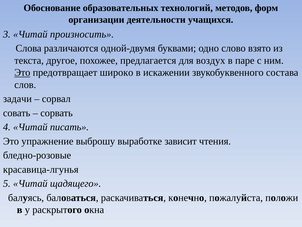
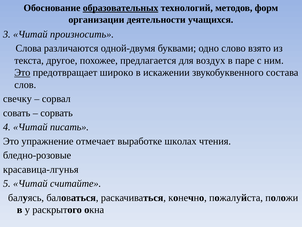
образовательных underline: none -> present (121, 8)
задачи: задачи -> свечку (17, 99)
выброшу: выброшу -> отмечает (95, 141)
зависит: зависит -> школах (181, 141)
щадящего: щадящего -> считайте (76, 183)
